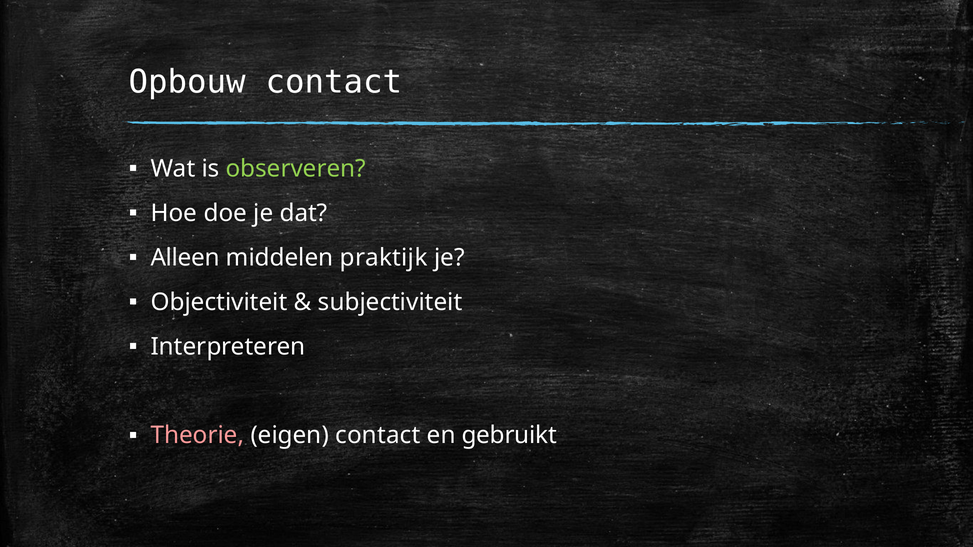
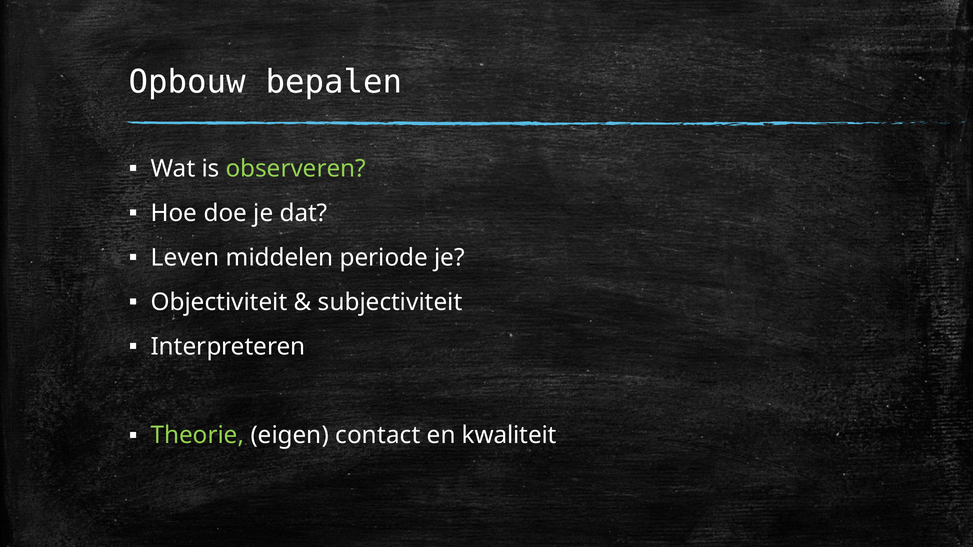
Opbouw contact: contact -> bepalen (334, 82)
Alleen: Alleen -> Leven (185, 258)
praktijk: praktijk -> periode (384, 258)
Theorie colour: pink -> light green (197, 436)
gebruikt: gebruikt -> kwaliteit (509, 436)
